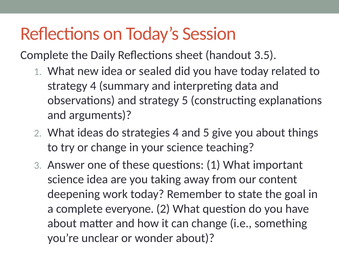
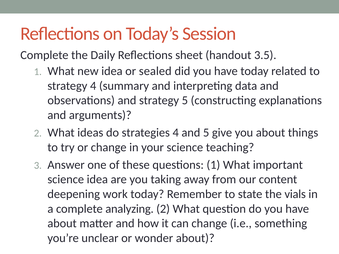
goal: goal -> vials (295, 194)
everyone: everyone -> analyzing (130, 209)
